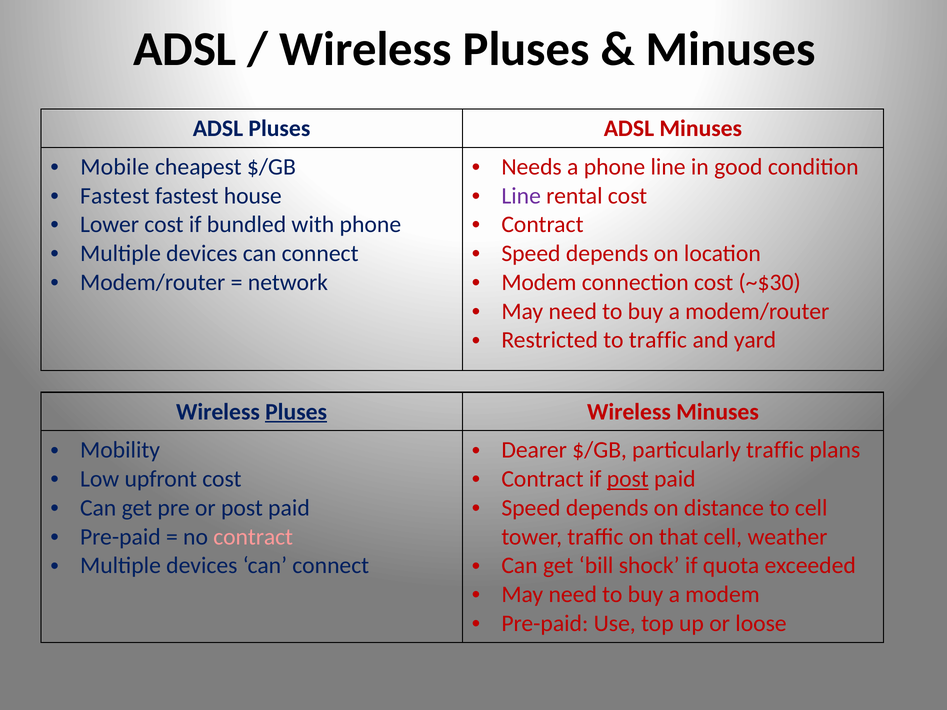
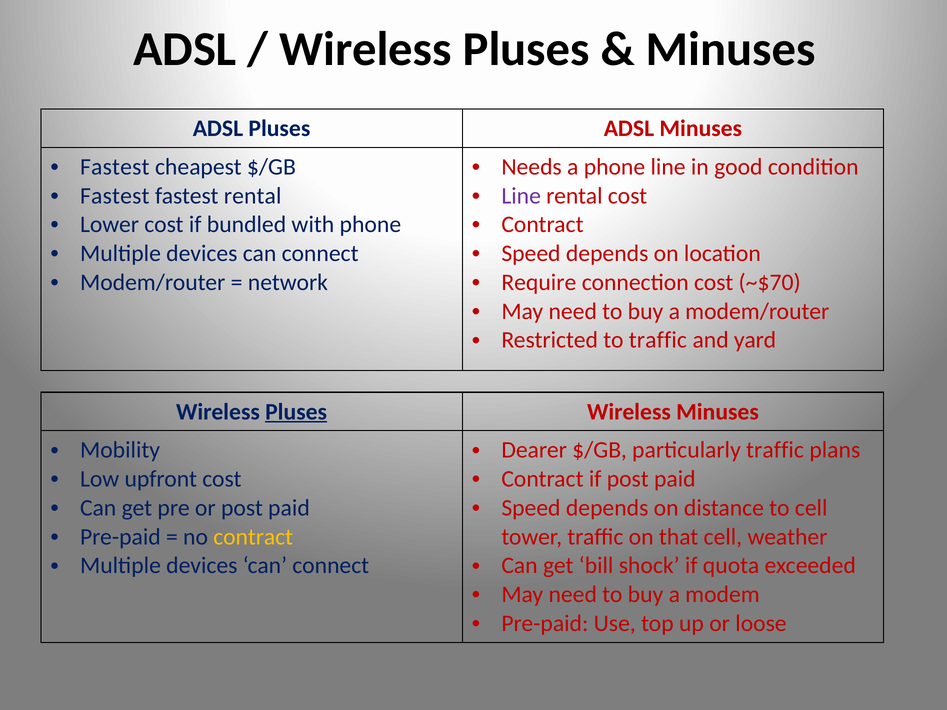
Mobile: Mobile -> Fastest (115, 167)
fastest house: house -> rental (253, 196)
Modem: Modem -> Require (539, 282)
~$30: ~$30 -> ~$70 (770, 282)
post underline: present -> none (628, 479)
contract colour: pink -> yellow (253, 537)
